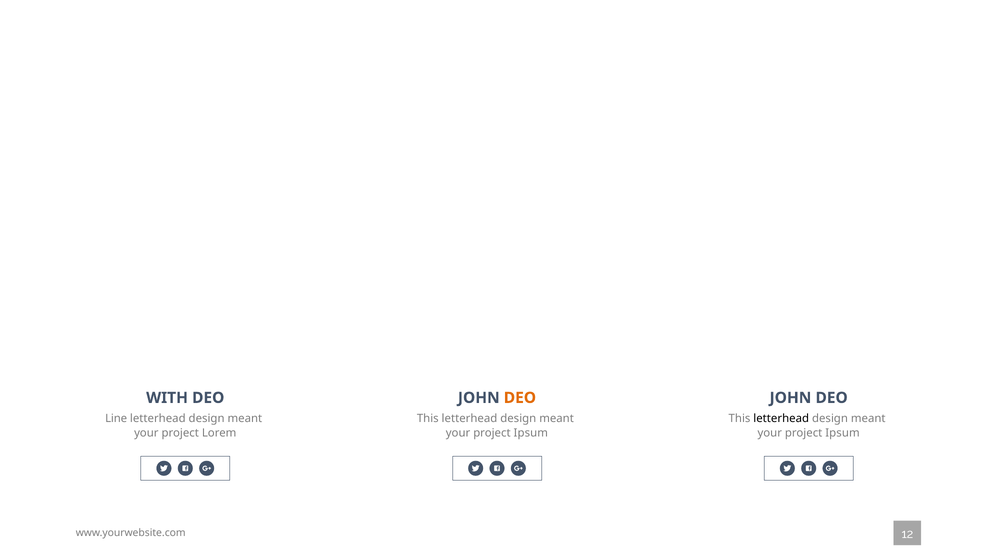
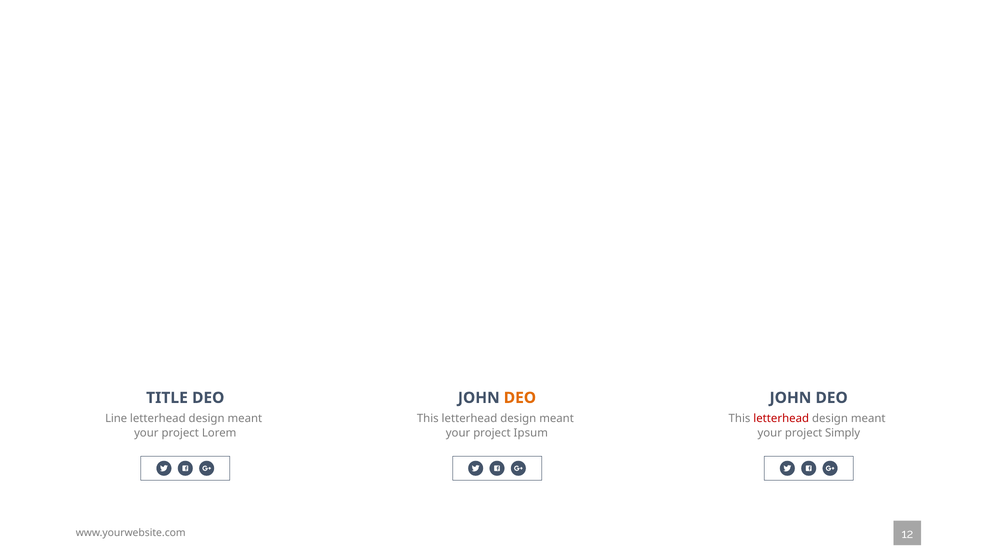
WITH: WITH -> TITLE (167, 398)
letterhead colour: black -> red (781, 419)
Ipsum: Ipsum -> Simply (843, 433)
